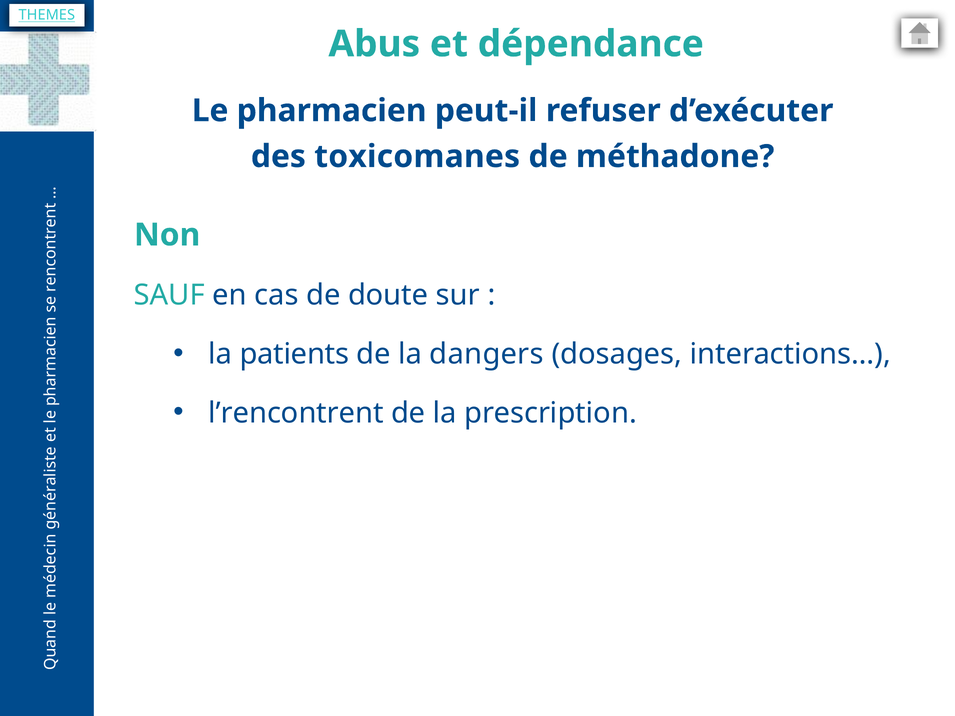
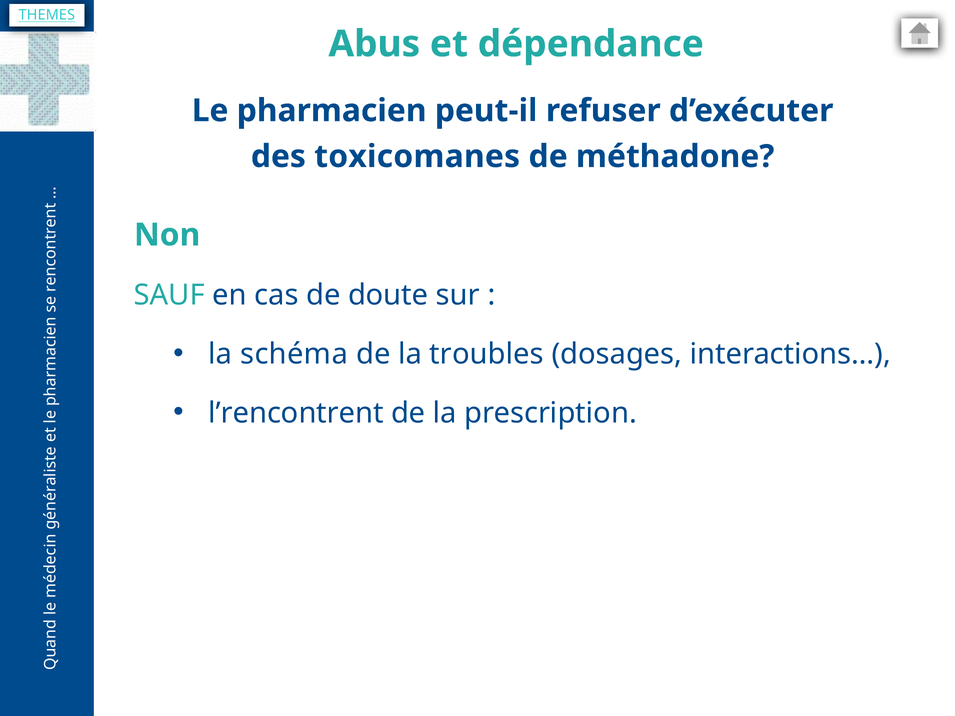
patients: patients -> schéma (294, 354)
dangers: dangers -> troubles (487, 354)
